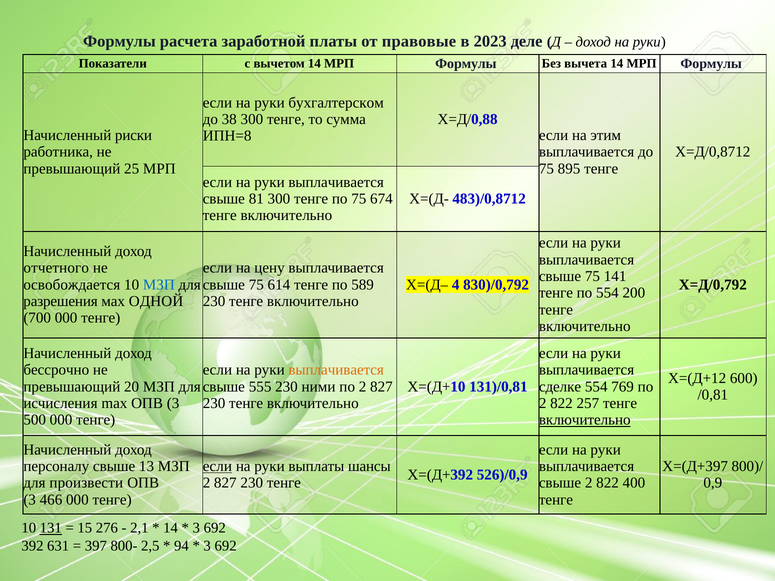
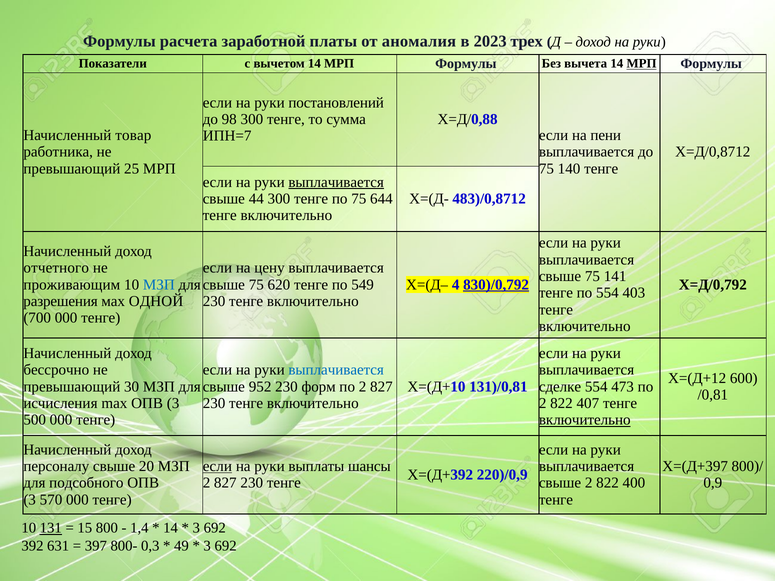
правовые: правовые -> аномалия (419, 42)
деле: деле -> трех (527, 42)
МРП underline: none -> present (642, 64)
бухгалтерском: бухгалтерском -> постановлений (336, 103)
38: 38 -> 98 (229, 119)
риски: риски -> товар (133, 135)
этим: этим -> пени (606, 135)
ИПН=8: ИПН=8 -> ИПН=7 (227, 136)
895: 895 -> 140 (569, 169)
выплачивается underline: none -> present (336, 182)
81: 81 -> 44 (256, 199)
674: 674 -> 644 (381, 199)
освобождается: освобождается -> проживающим (72, 285)
614: 614 -> 620 (279, 285)
589: 589 -> 549 (363, 285)
830)/0,792 underline: none -> present (496, 285)
200: 200 -> 403 (634, 293)
выплачивается colour: orange -> blue (336, 370)
20: 20 -> 30 (132, 387)
555: 555 -> 952 (260, 387)
ними: ними -> форм (319, 387)
769: 769 -> 473 (623, 387)
257: 257 -> 407 (588, 403)
13: 13 -> 20 (147, 466)
526)/0,9: 526)/0,9 -> 220)/0,9 (502, 475)
произвести: произвести -> подсобного (86, 483)
466: 466 -> 570 (51, 500)
276: 276 -> 800 (107, 528)
2,1: 2,1 -> 1,4 (139, 528)
2,5: 2,5 -> 0,3 (150, 546)
94: 94 -> 49 (181, 546)
